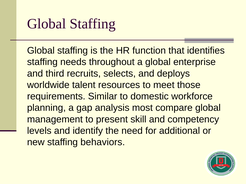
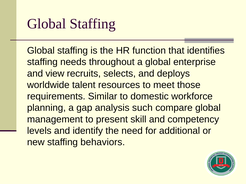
third: third -> view (55, 74)
most: most -> such (142, 108)
